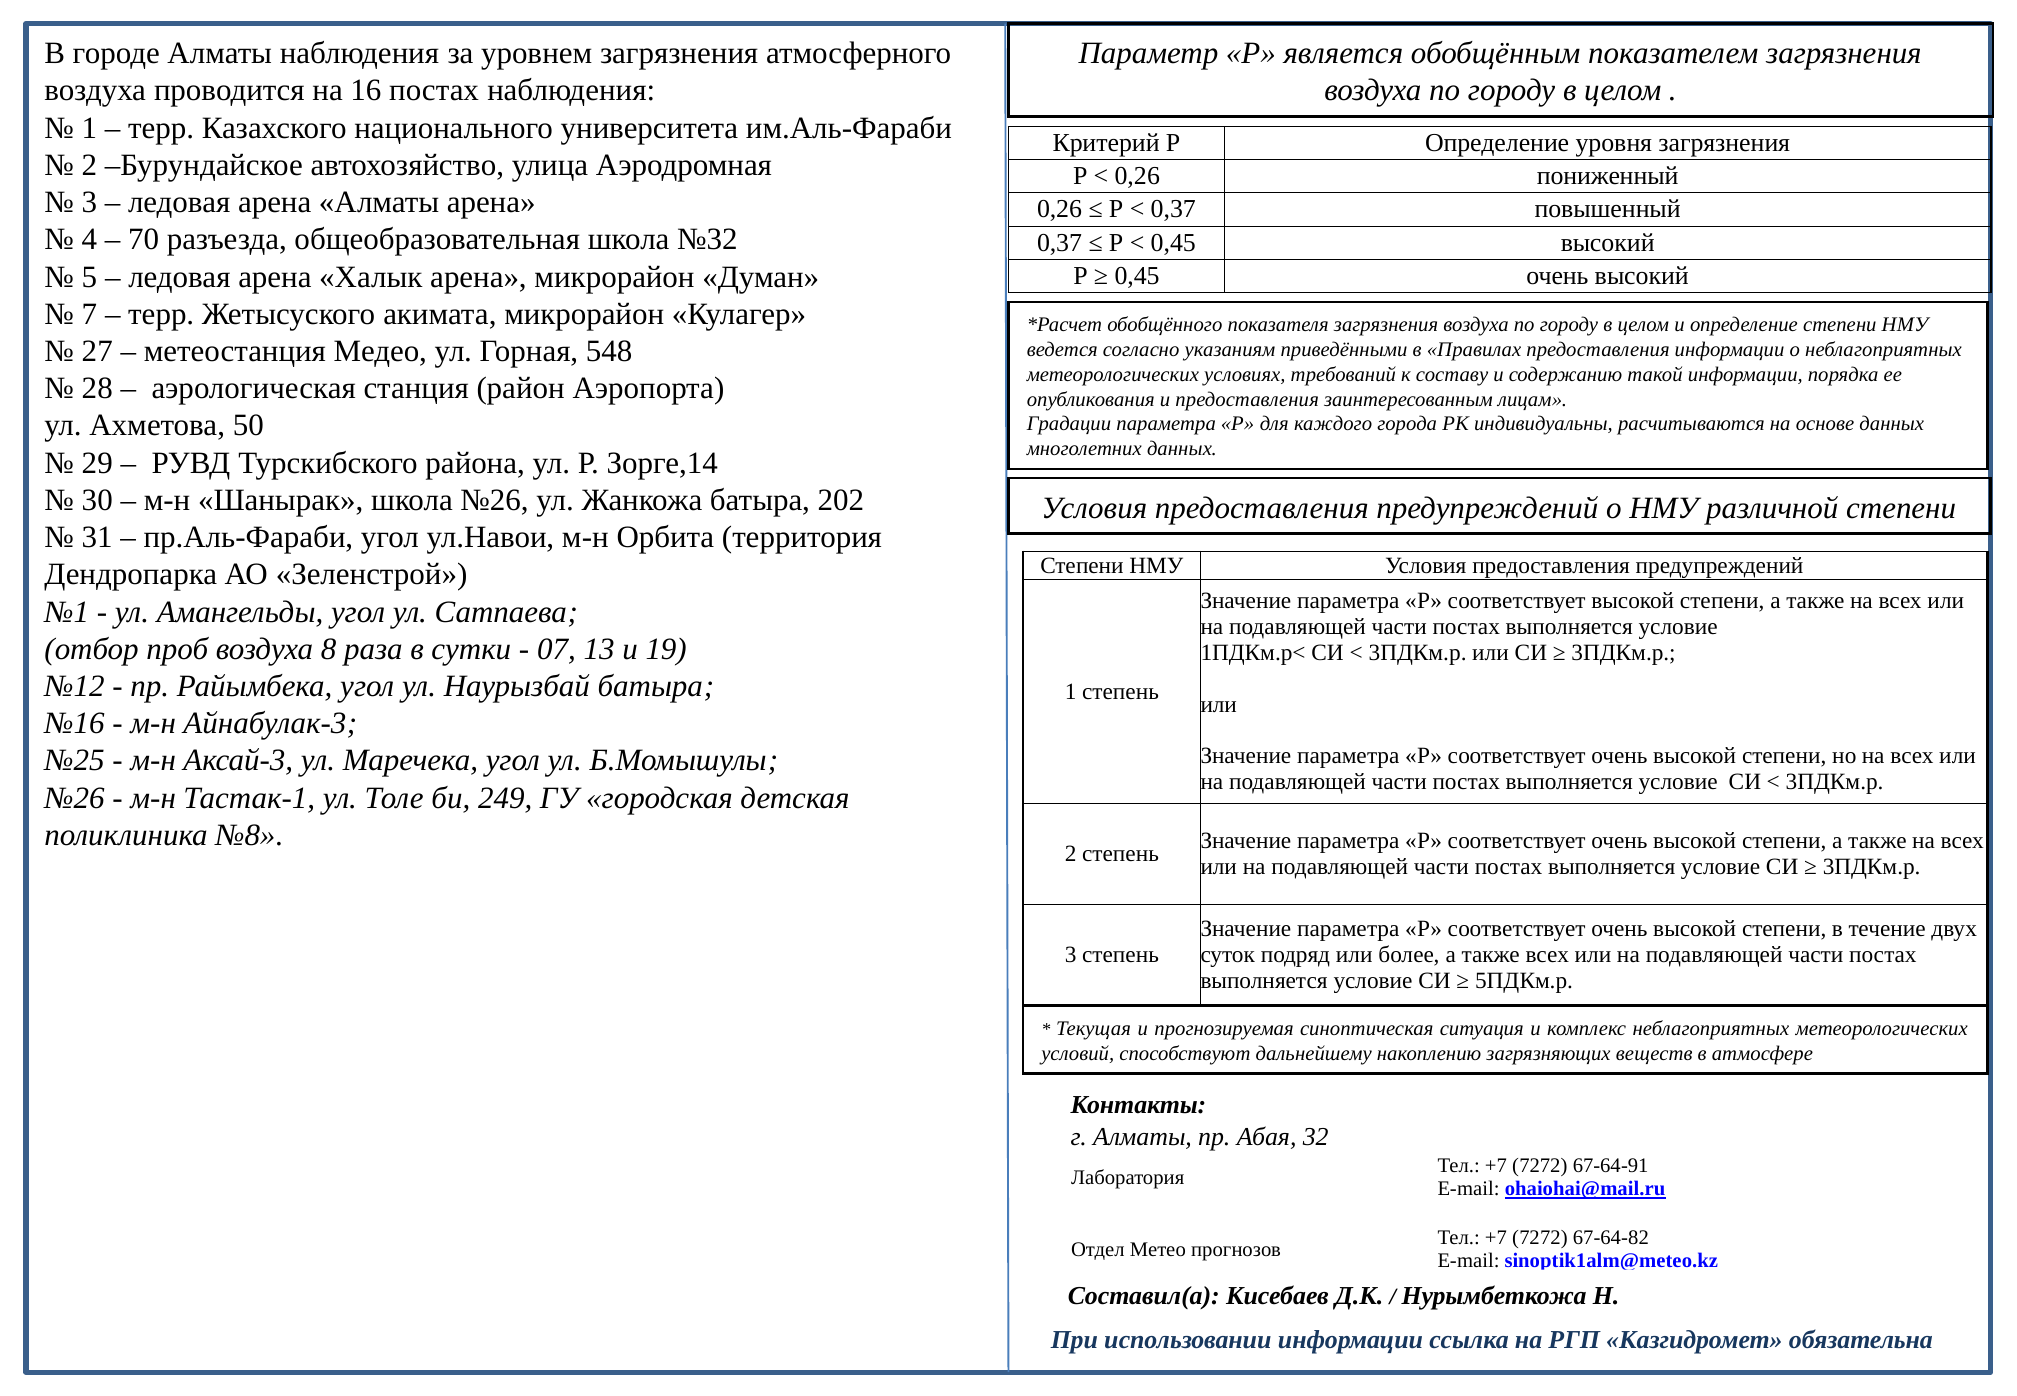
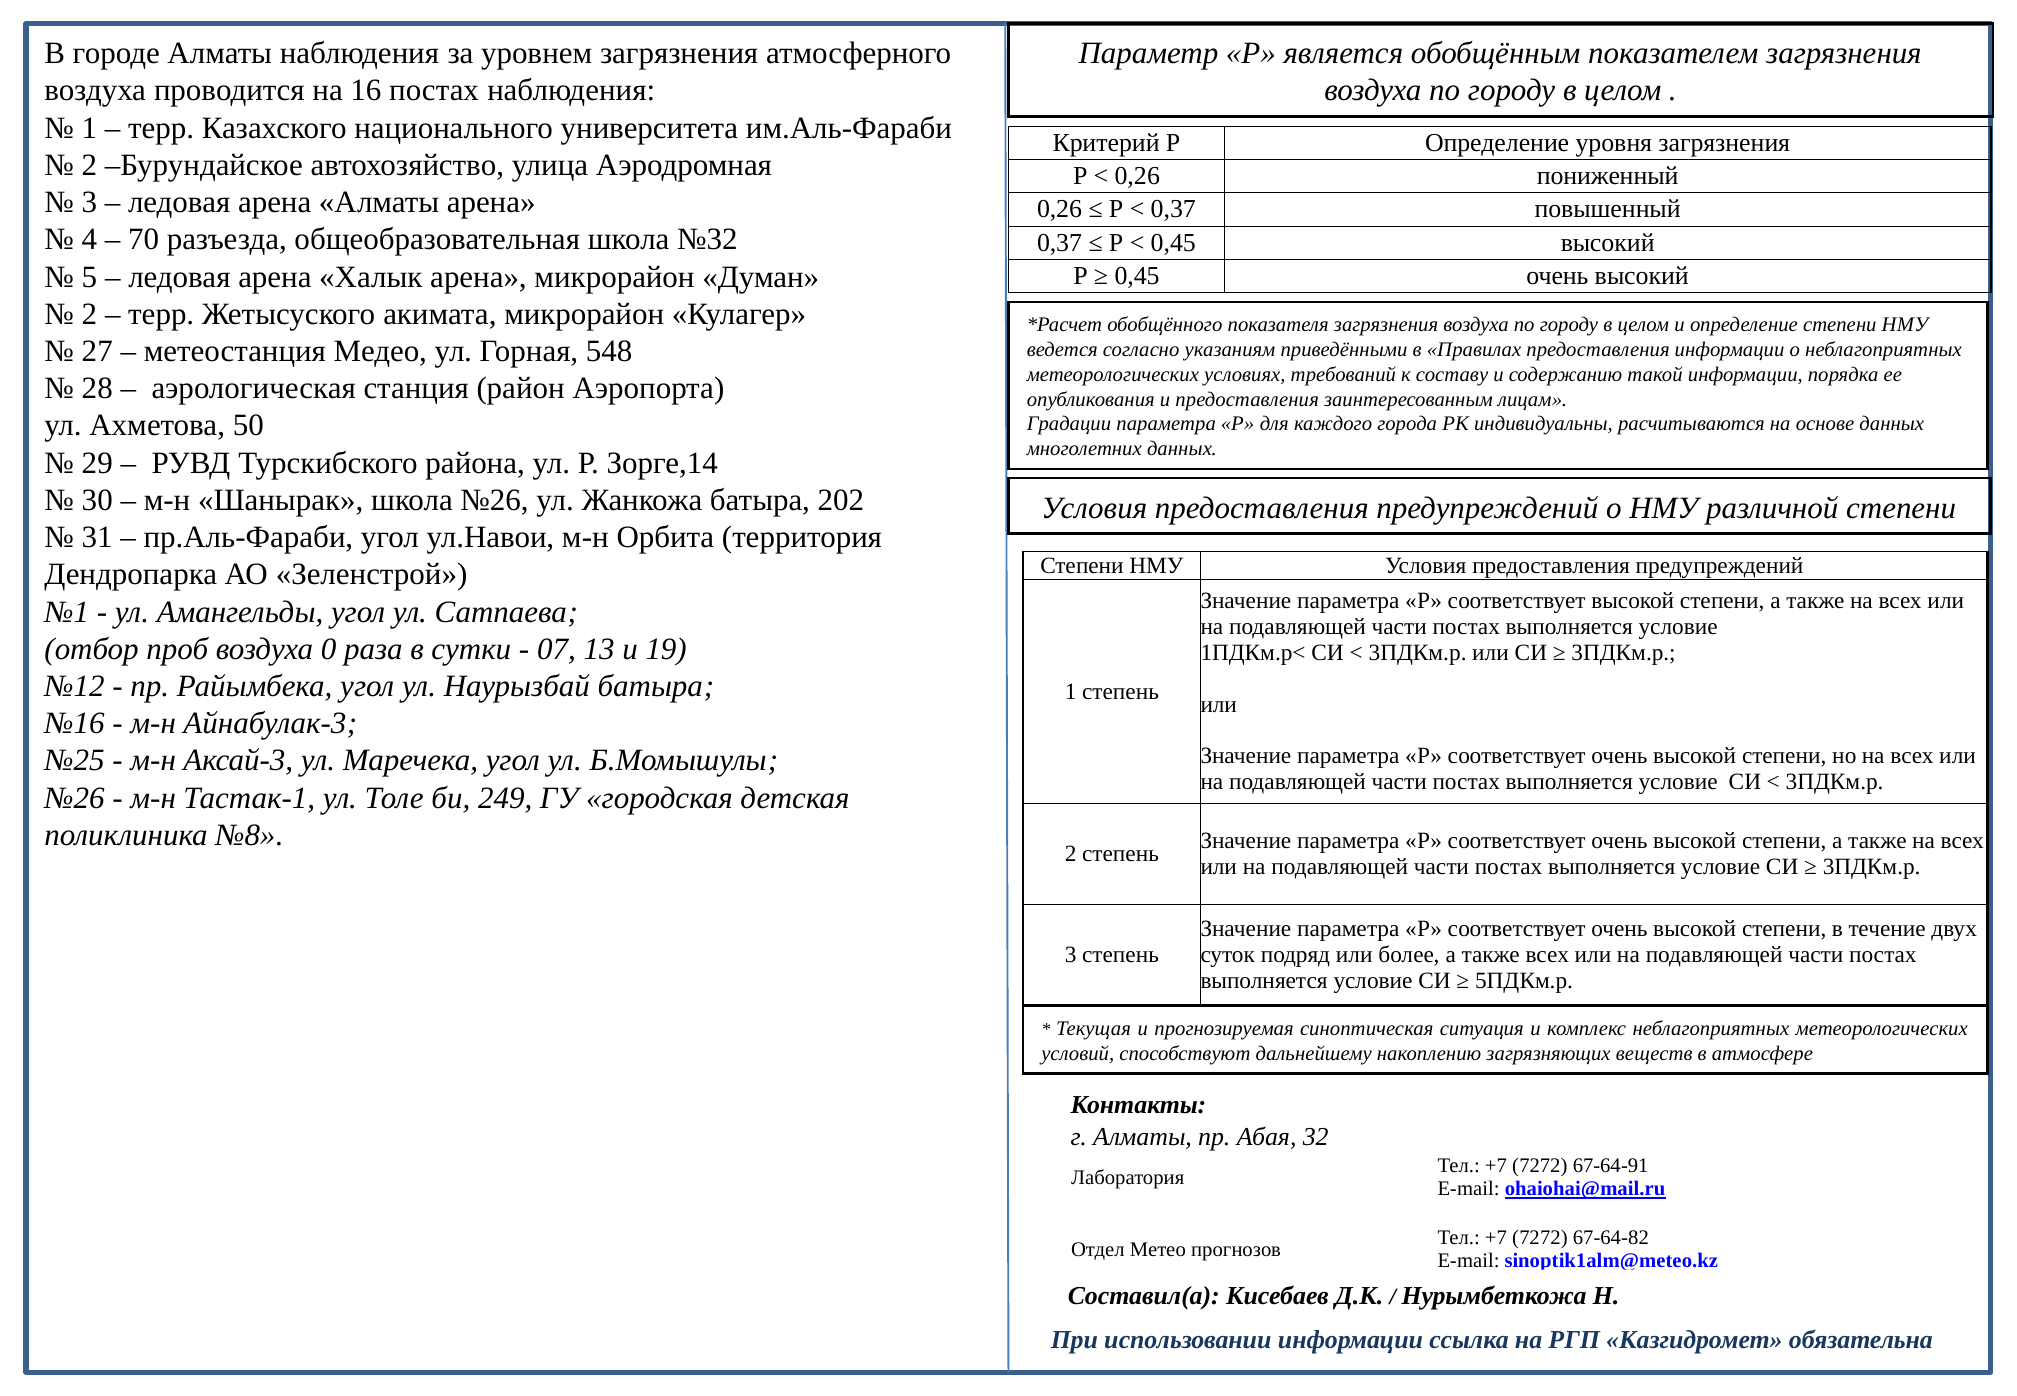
7: 7 -> 2 (89, 314)
8: 8 -> 0 (329, 649)
